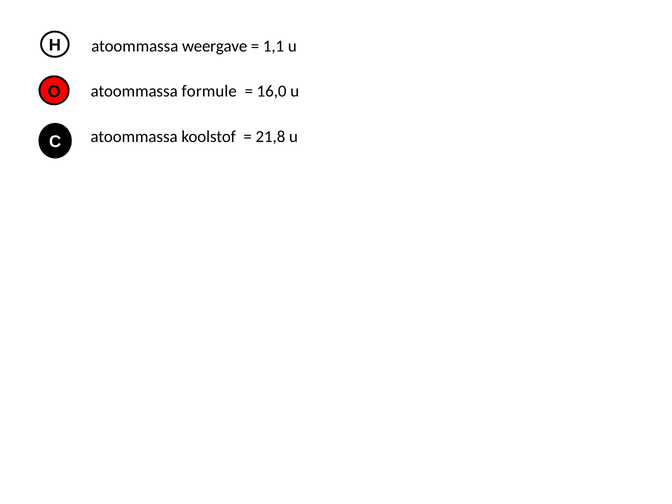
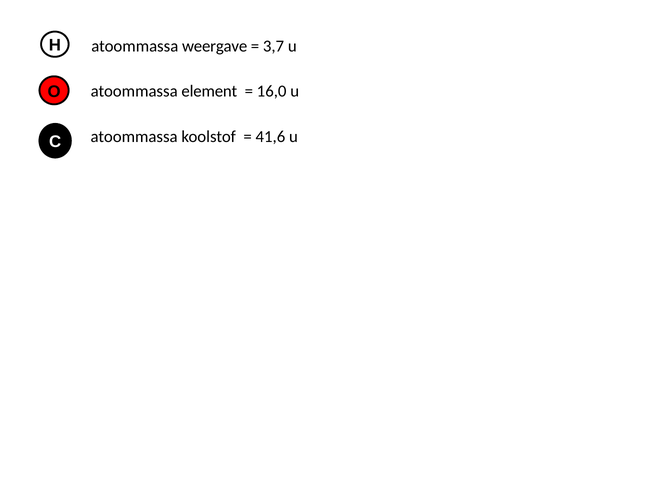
1,1: 1,1 -> 3,7 (274, 46)
formule: formule -> element (209, 91)
21,8: 21,8 -> 41,6 (270, 137)
